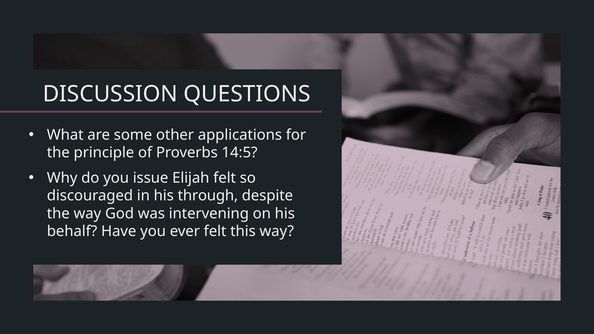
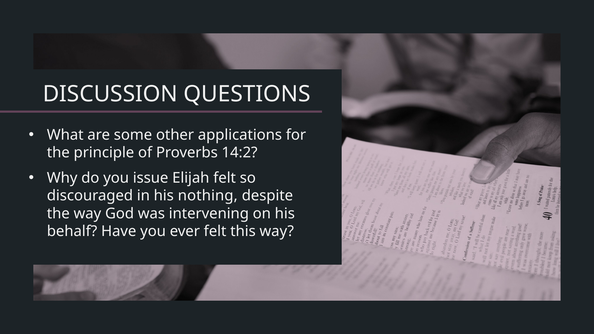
14:5: 14:5 -> 14:2 (240, 153)
through: through -> nothing (208, 196)
